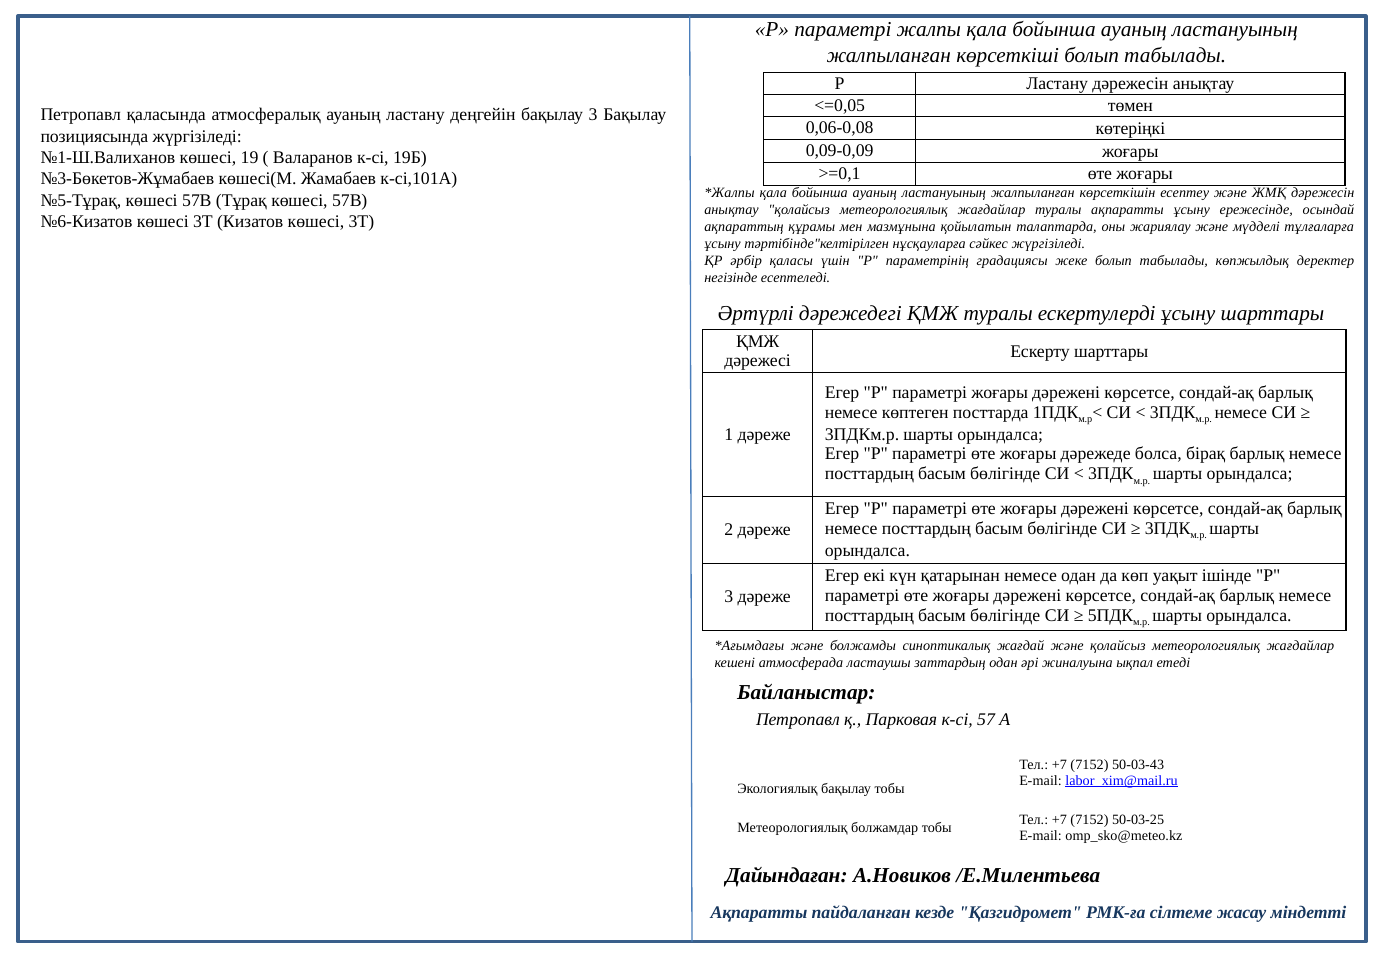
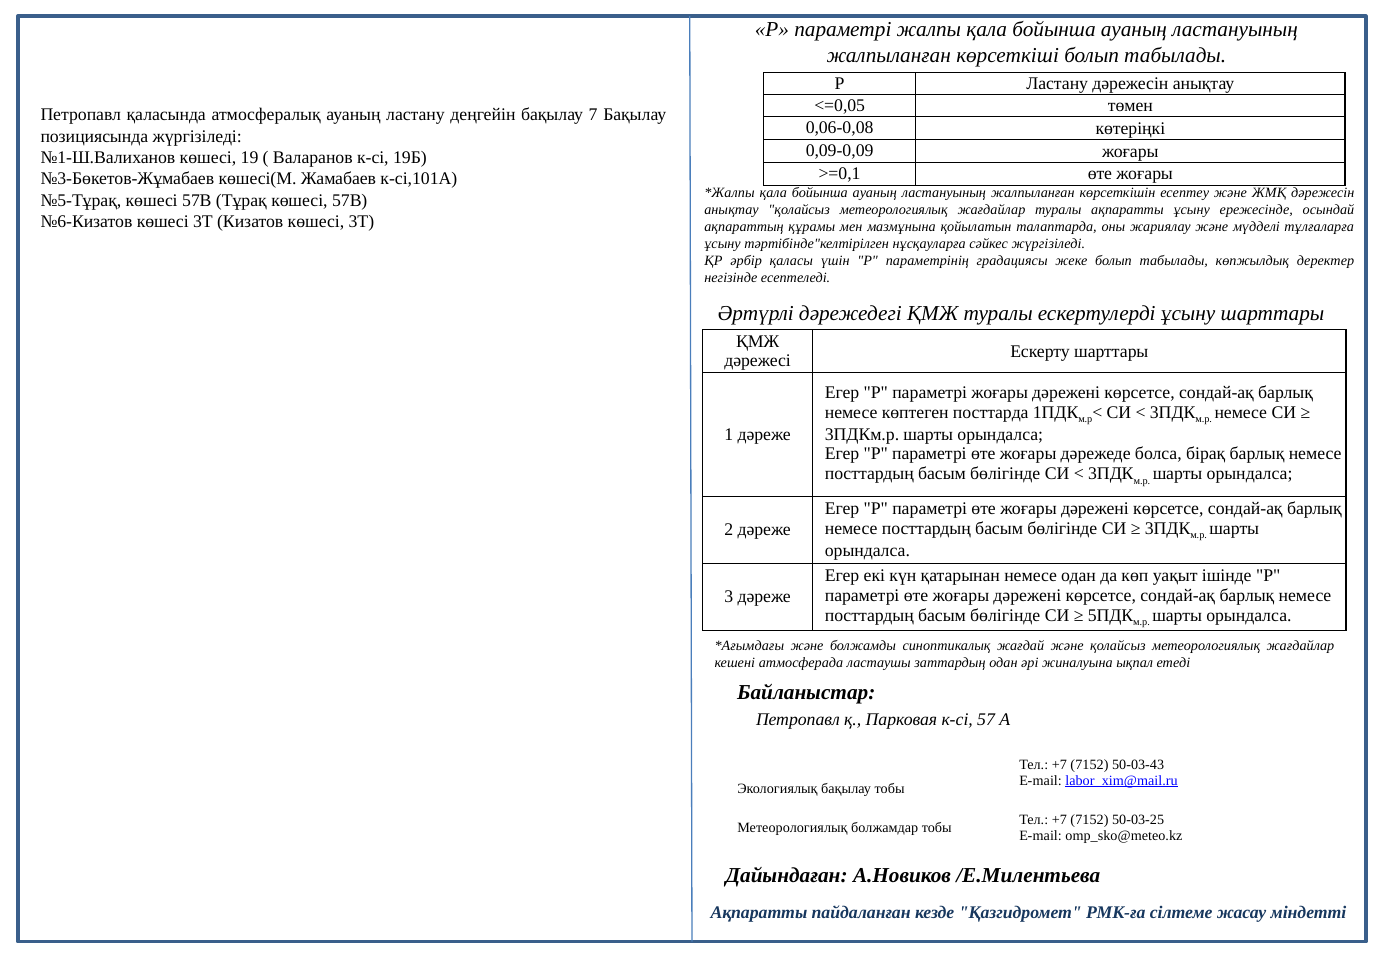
бақылау 3: 3 -> 7 (593, 115)
